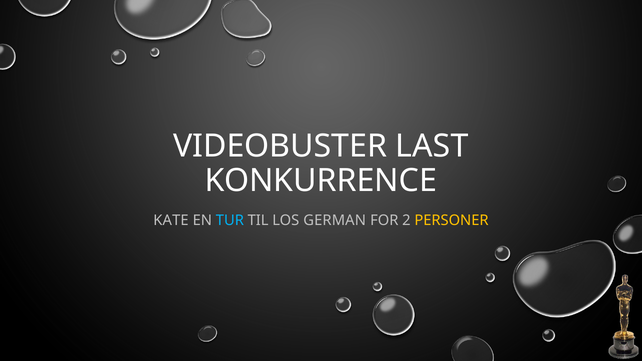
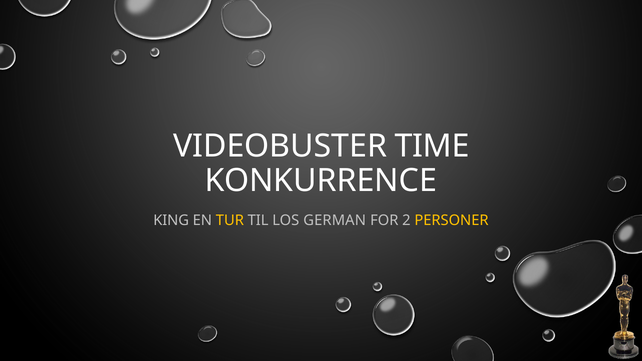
LAST: LAST -> TIME (432, 146)
KATE: KATE -> KING (171, 220)
TUR colour: light blue -> yellow (230, 220)
